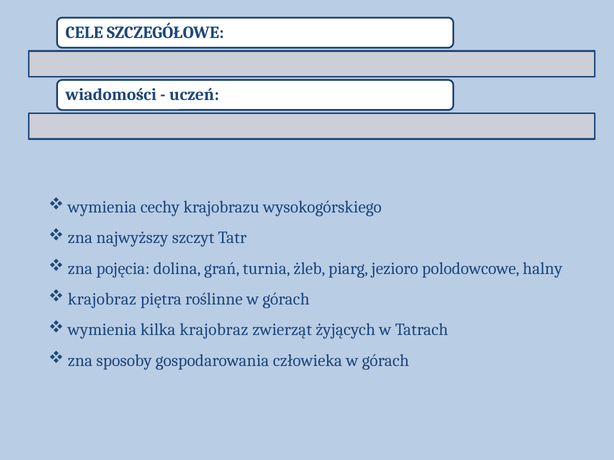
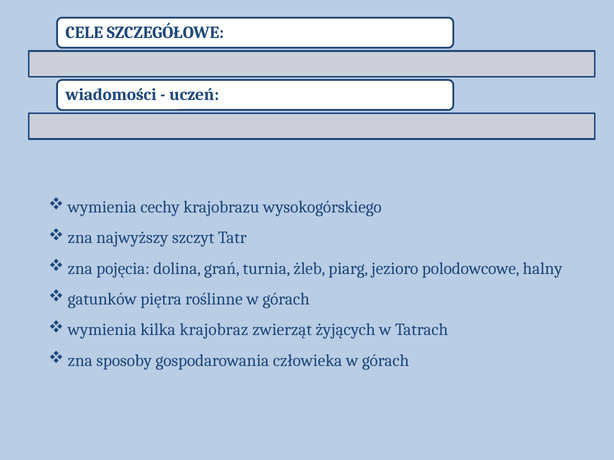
krajobraz: krajobraz -> gatunków (102, 299)
